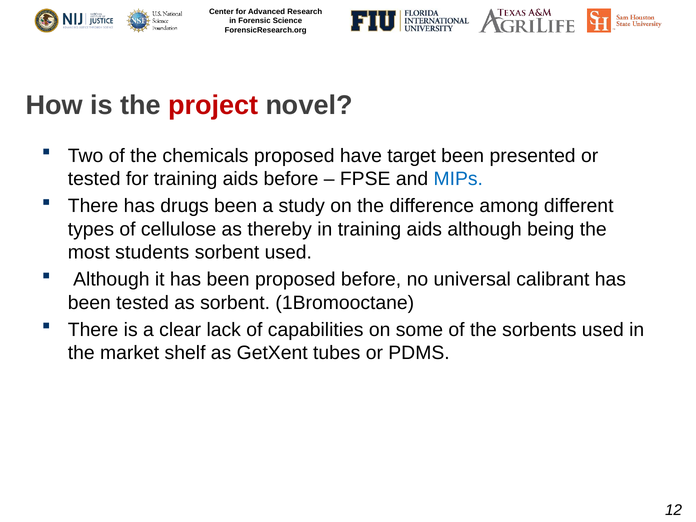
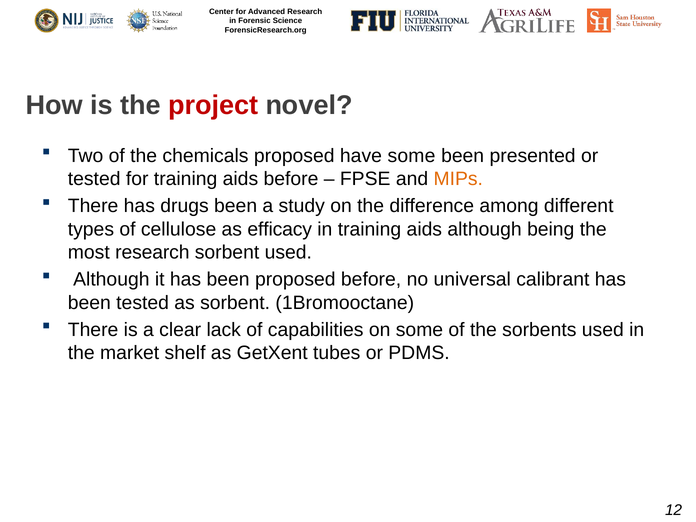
have target: target -> some (411, 156)
MIPs colour: blue -> orange (458, 179)
thereby: thereby -> efficacy (280, 229)
most students: students -> research (152, 252)
